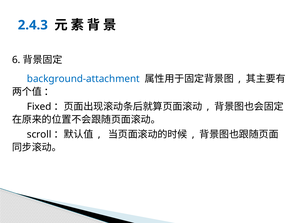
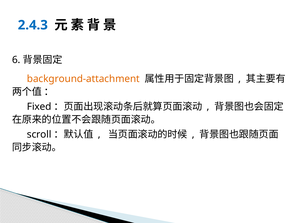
background-attachment colour: blue -> orange (83, 79)
